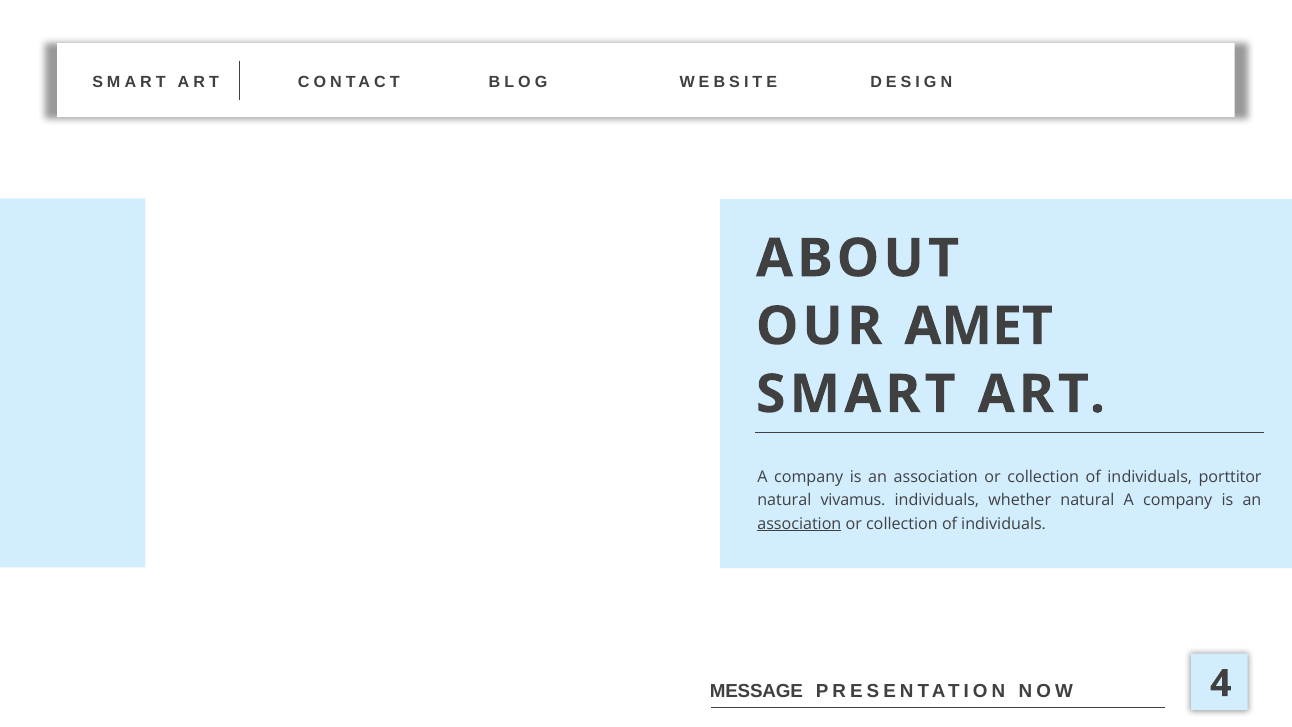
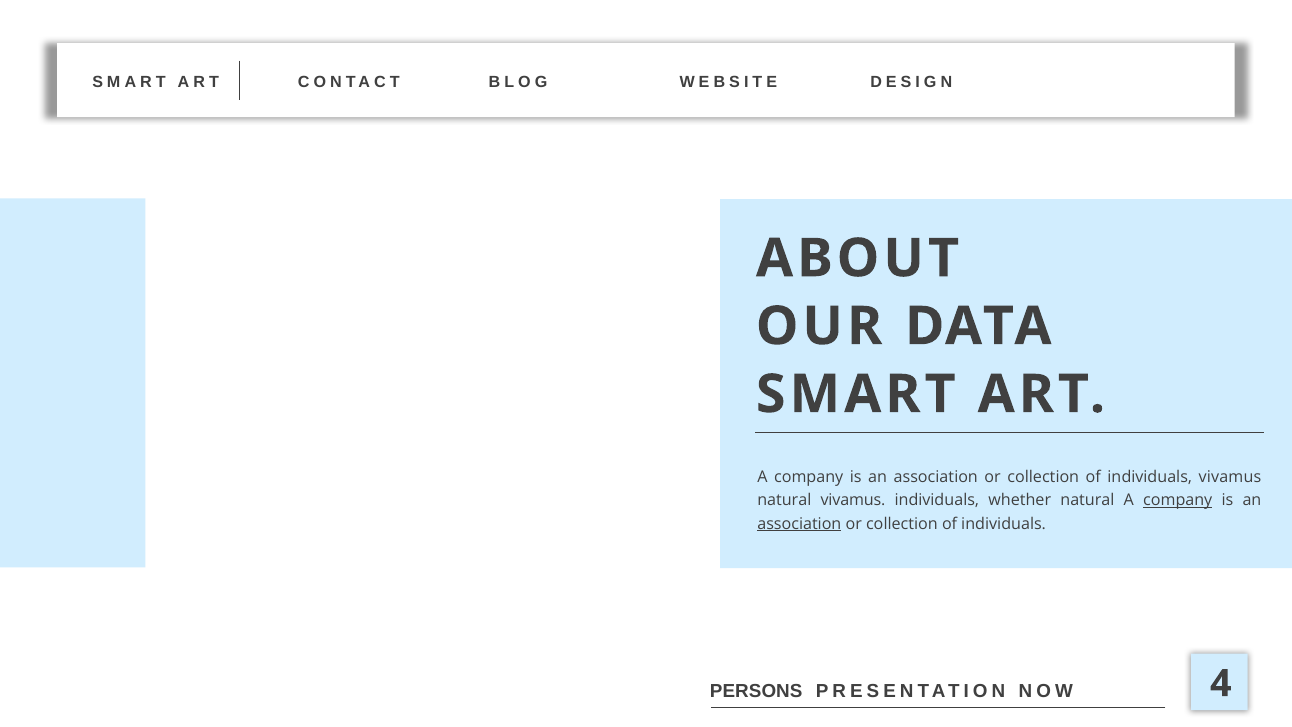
AMET: AMET -> DATA (978, 326)
individuals porttitor: porttitor -> vivamus (1230, 477)
company underline: none -> present (1178, 500)
MESSAGE: MESSAGE -> PERSONS (756, 691)
